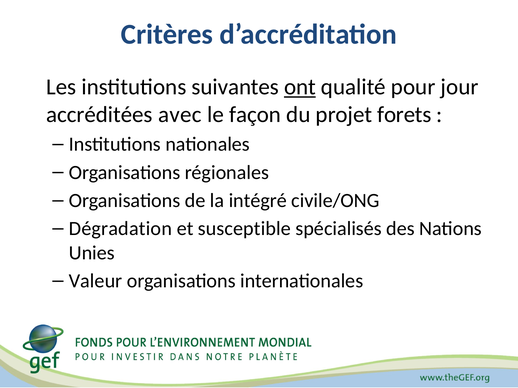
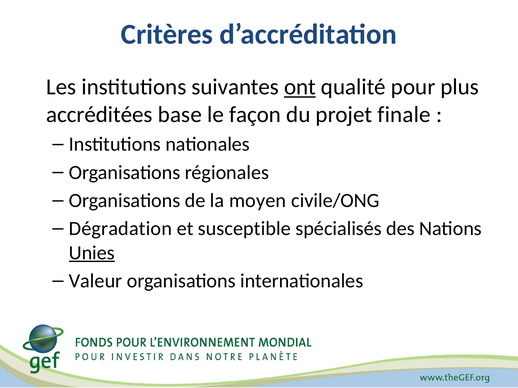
jour: jour -> plus (460, 87)
avec: avec -> base (180, 115)
forets: forets -> finale (404, 115)
intégré: intégré -> moyen (258, 201)
Unies underline: none -> present (92, 253)
